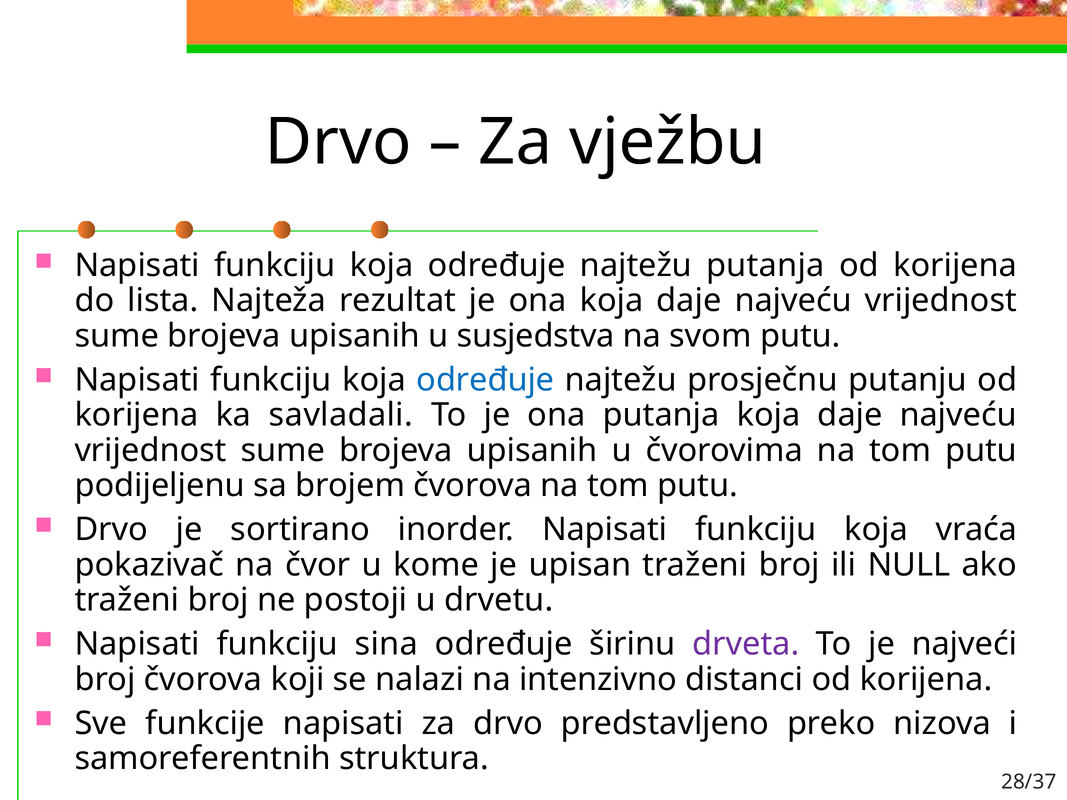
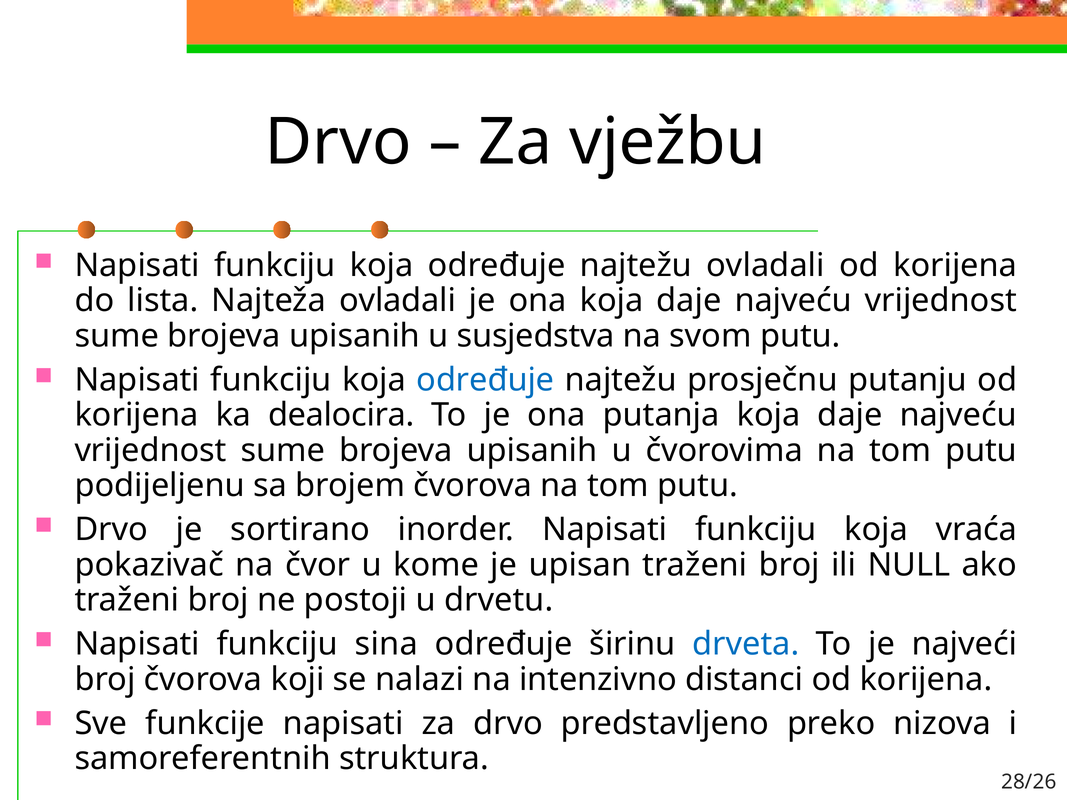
najtežu putanja: putanja -> ovladali (765, 266)
Najteža rezultat: rezultat -> ovladali (398, 301)
savladali: savladali -> dealocira (341, 415)
drveta colour: purple -> blue (746, 644)
28/37: 28/37 -> 28/26 (1029, 782)
